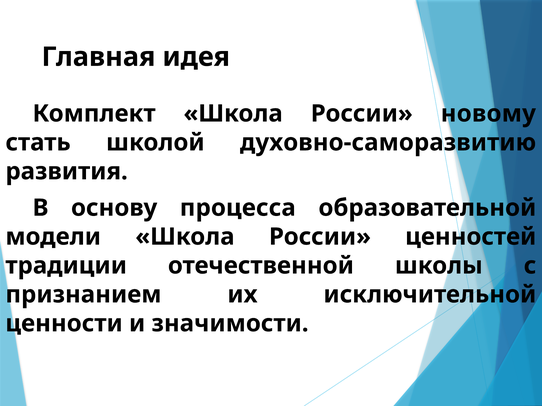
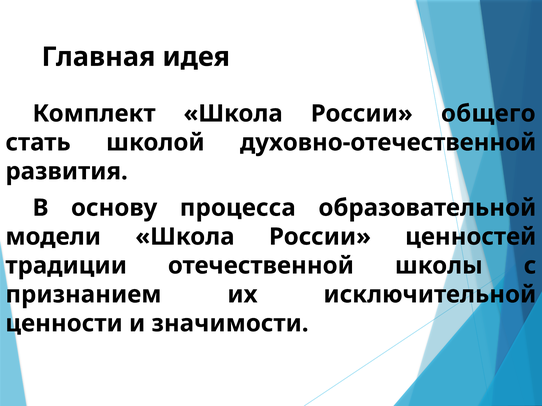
новому: новому -> общего (488, 114)
духовно-саморазвитию: духовно-саморазвитию -> духовно-отечественной (388, 143)
